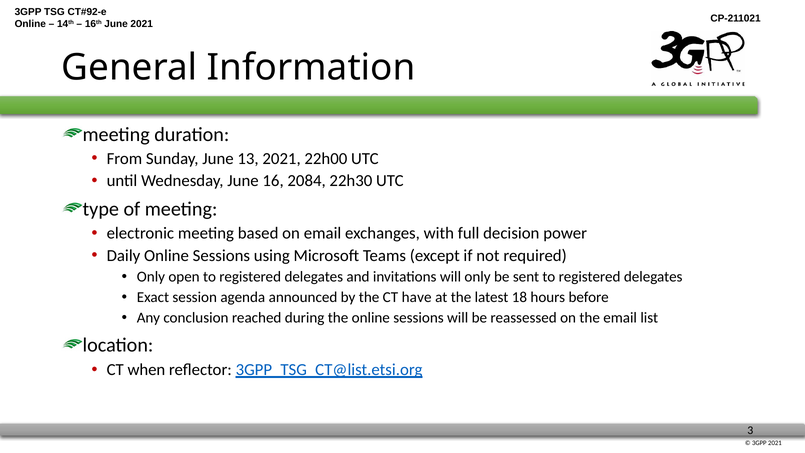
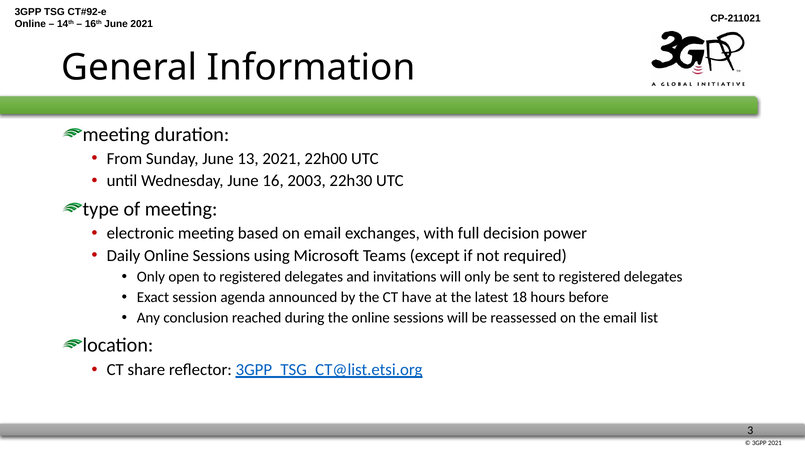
2084: 2084 -> 2003 (307, 181)
when: when -> share (146, 370)
